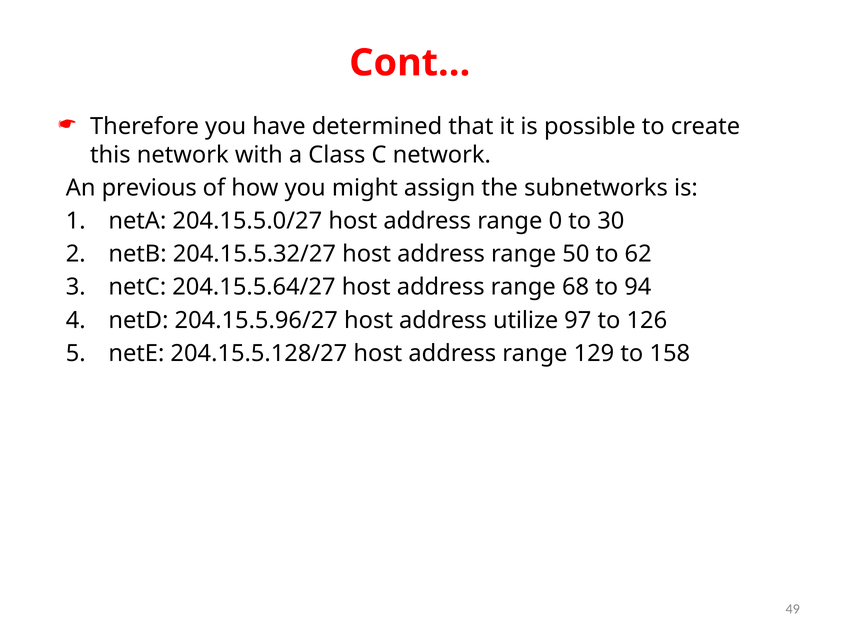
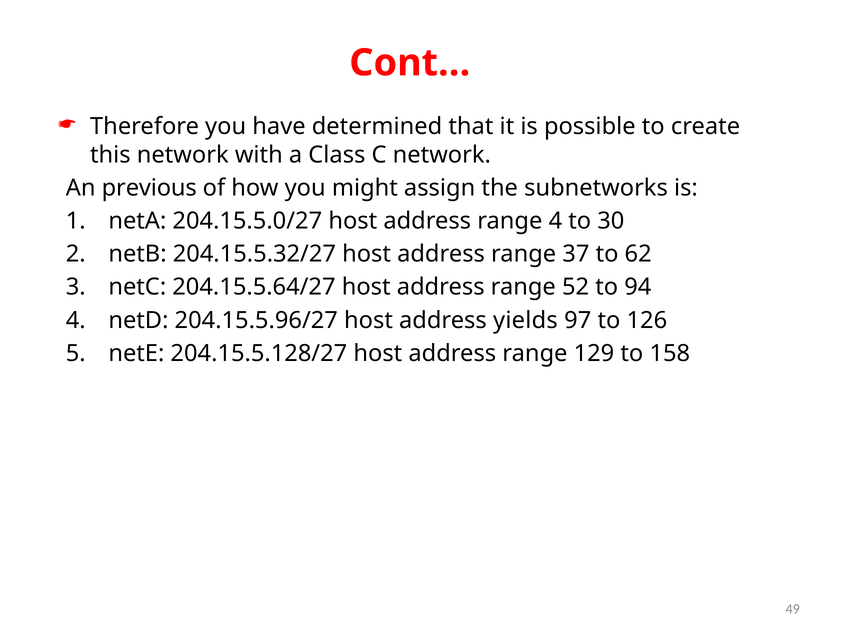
range 0: 0 -> 4 (555, 221)
50: 50 -> 37 (576, 254)
68: 68 -> 52 (576, 287)
utilize: utilize -> yields (525, 320)
